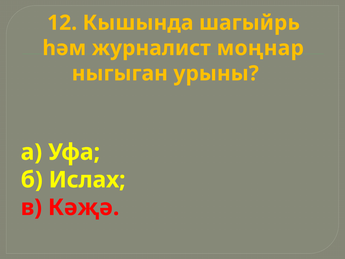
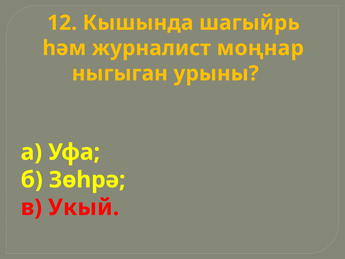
Ислах: Ислах -> Зөһрә (87, 180)
Кәҗә: Кәҗә -> Укый (84, 207)
